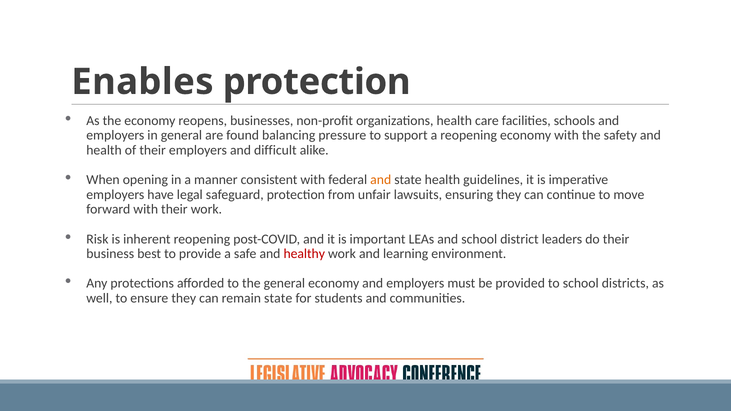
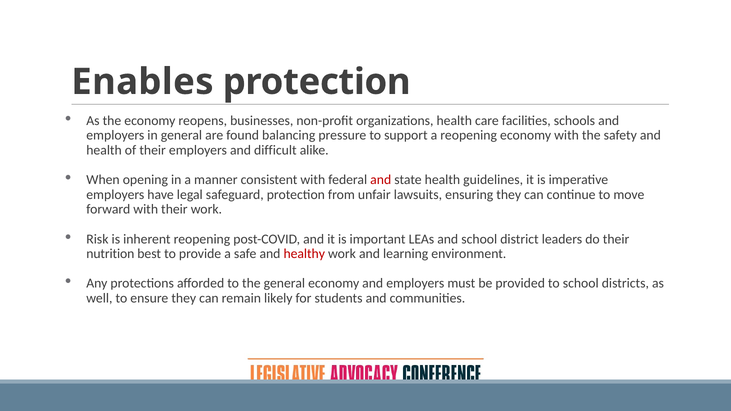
and colour: orange -> red (381, 180)
business: business -> nutrition (110, 254)
remain state: state -> likely (278, 298)
